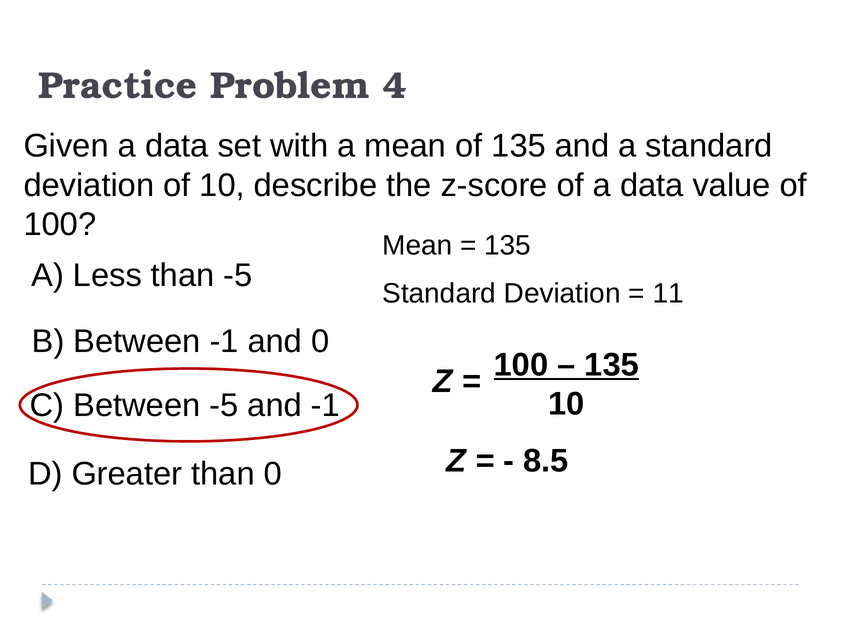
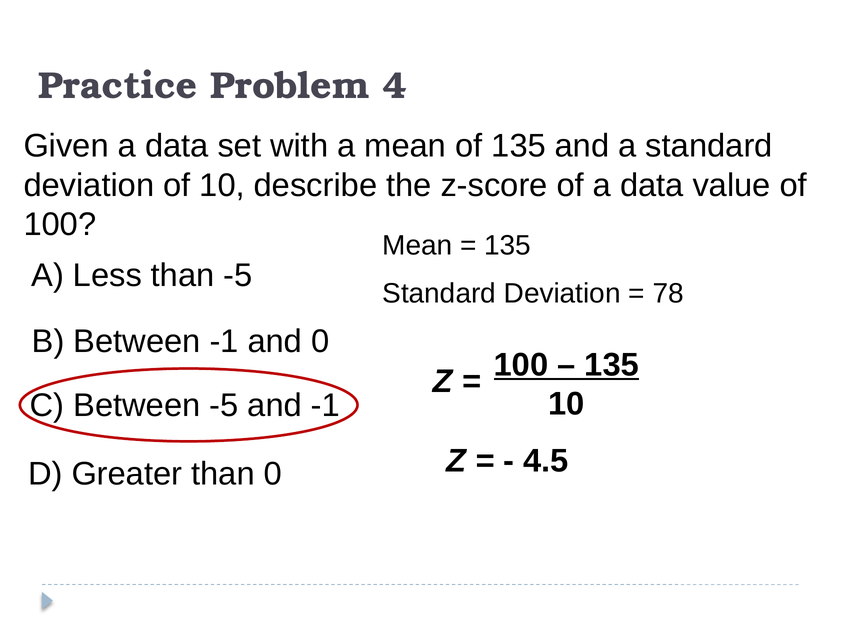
11: 11 -> 78 (668, 293)
8.5: 8.5 -> 4.5 (546, 461)
